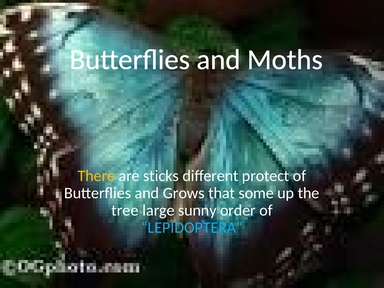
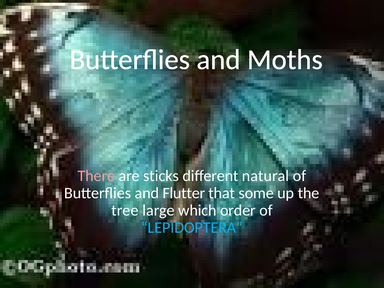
There colour: yellow -> pink (96, 176)
protect: protect -> natural (266, 176)
Grows: Grows -> Flutter (184, 193)
sunny: sunny -> which (197, 210)
